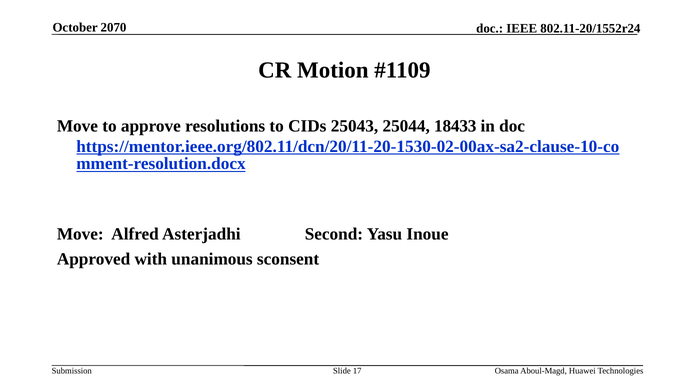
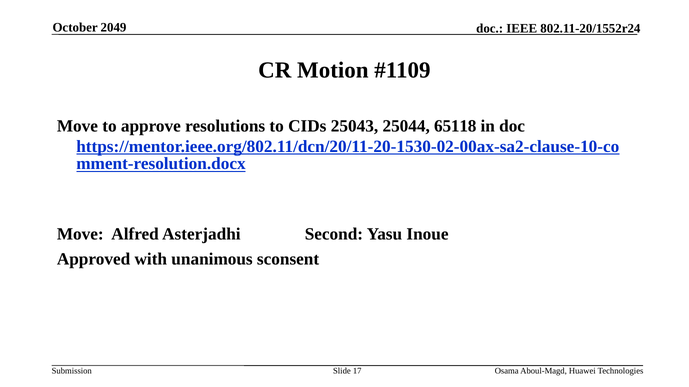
2070: 2070 -> 2049 (114, 27)
18433: 18433 -> 65118 (455, 126)
